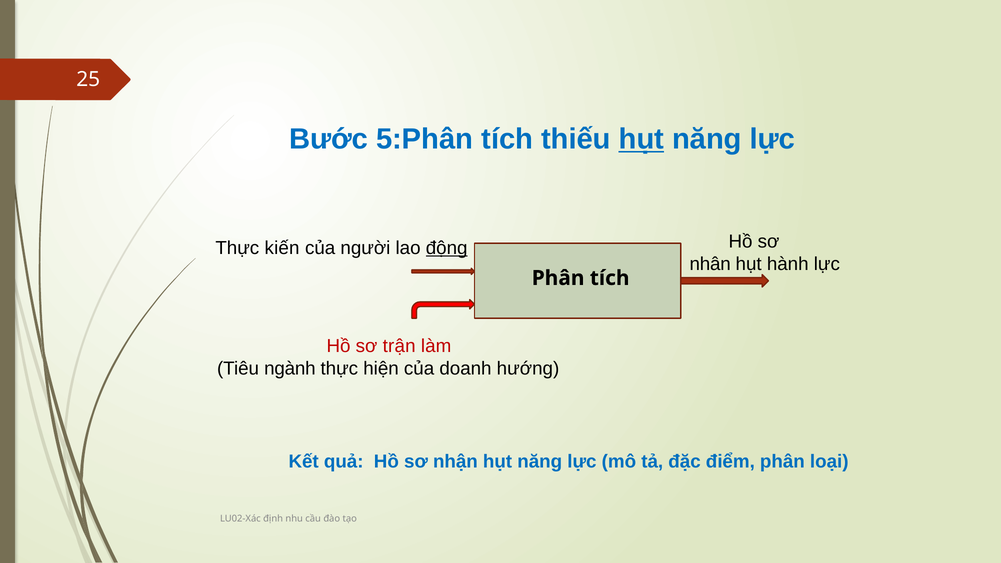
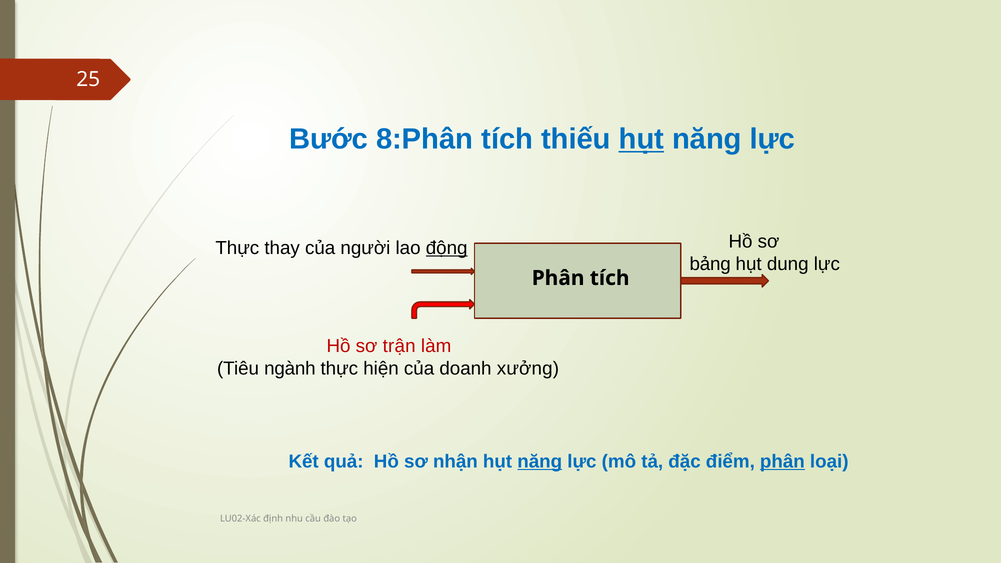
5:Phân: 5:Phân -> 8:Phân (425, 139)
kiến: kiến -> thay (282, 248)
nhân: nhân -> bảng (710, 264)
hành: hành -> dung (788, 264)
hướng: hướng -> xưởng (528, 368)
năng underline: none -> present (540, 461)
phân underline: none -> present (782, 461)
